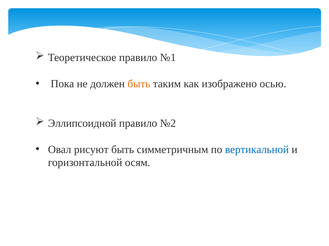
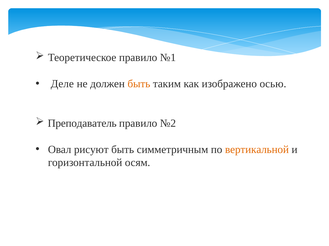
Пока: Пока -> Деле (62, 84)
Эллипсоидной: Эллипсоидной -> Преподаватель (82, 124)
вертикальной colour: blue -> orange (257, 150)
